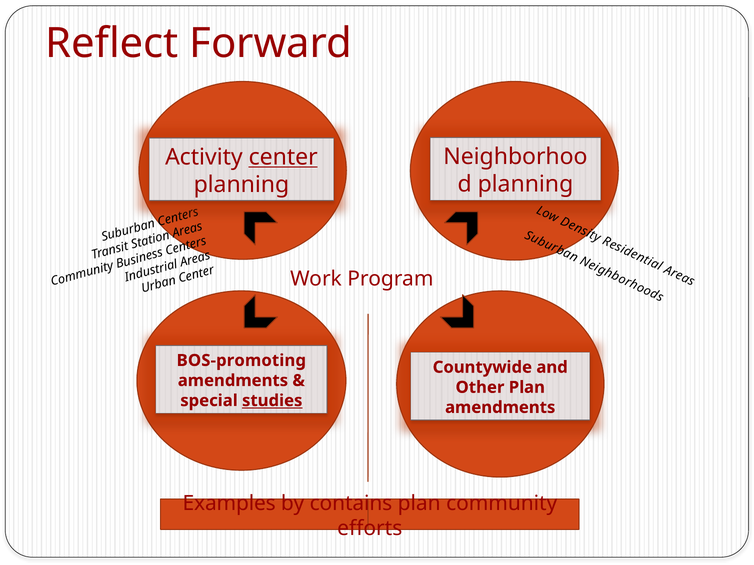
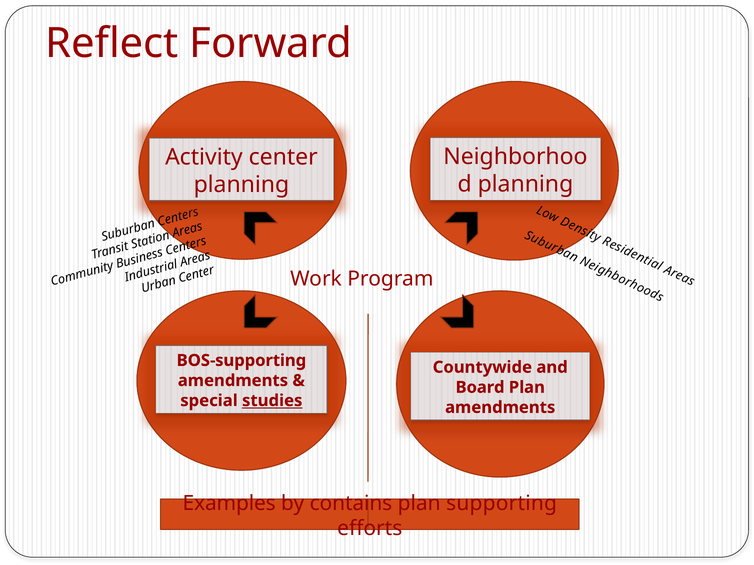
center underline: present -> none (283, 157)
BOS-promoting: BOS-promoting -> BOS-supporting (241, 361)
Other: Other -> Board (480, 388)
community: community -> supporting (502, 504)
